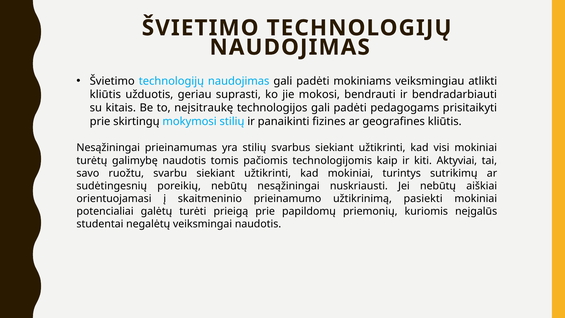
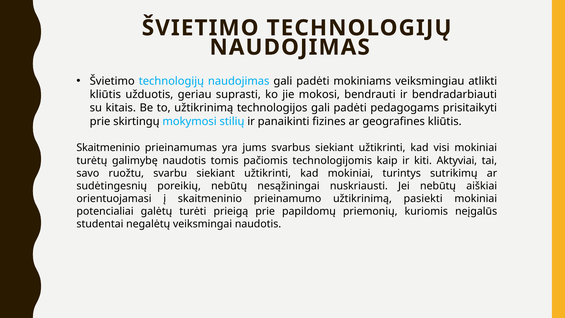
to neįsitraukę: neįsitraukę -> užtikrinimą (204, 108)
Nesąžiningai: Nesąžiningai -> Skaitmeninio (108, 148)
yra stilių: stilių -> jums (255, 148)
